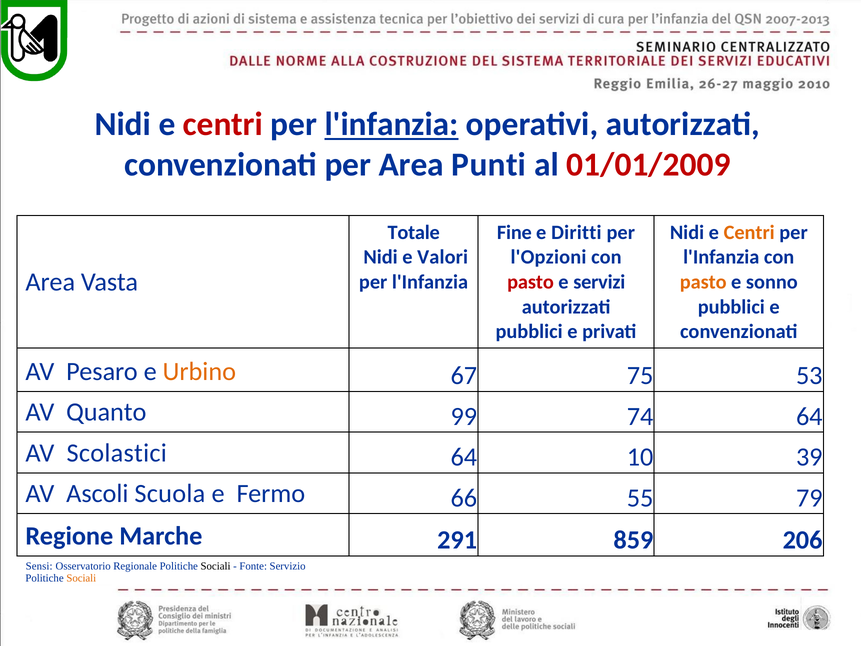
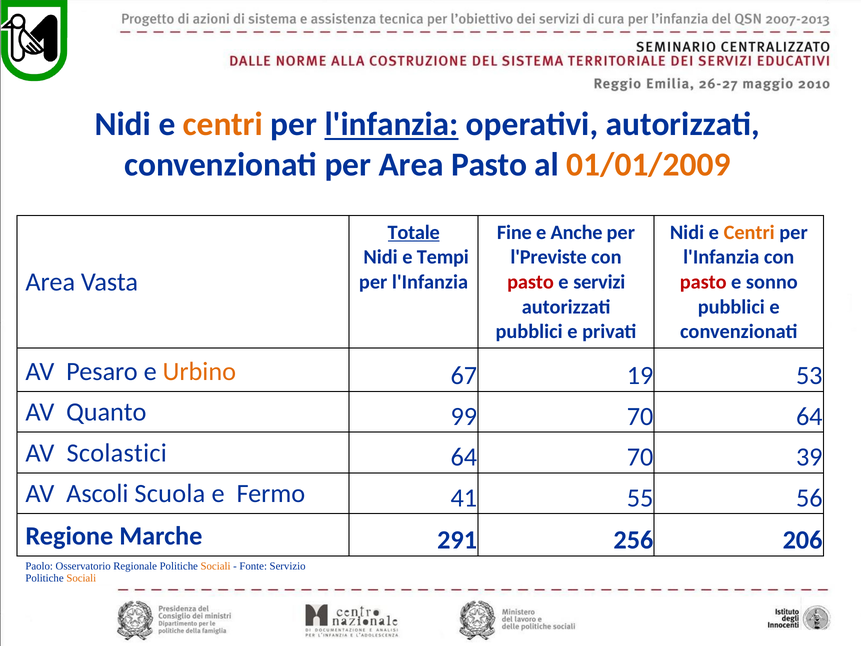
centri colour: red -> orange (223, 124)
Area Punti: Punti -> Pasto (489, 165)
01/01/2009 colour: red -> orange (648, 165)
Totale underline: none -> present (414, 232)
Diritti: Diritti -> Anche (577, 232)
Valori: Valori -> Tempi (443, 257)
l'Opzioni: l'Opzioni -> l'Previste (549, 257)
pasto colour: orange -> red (703, 282)
75: 75 -> 19 (640, 376)
99 74: 74 -> 70 (640, 416)
64 10: 10 -> 70 (640, 457)
66: 66 -> 41 (464, 498)
79: 79 -> 56 (809, 498)
859: 859 -> 256 (633, 540)
Sensi: Sensi -> Paolo (39, 566)
Sociali colour: black -> orange (216, 566)
